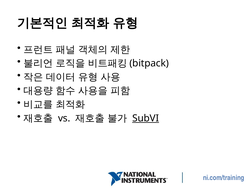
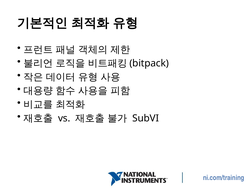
SubVI underline: present -> none (146, 118)
